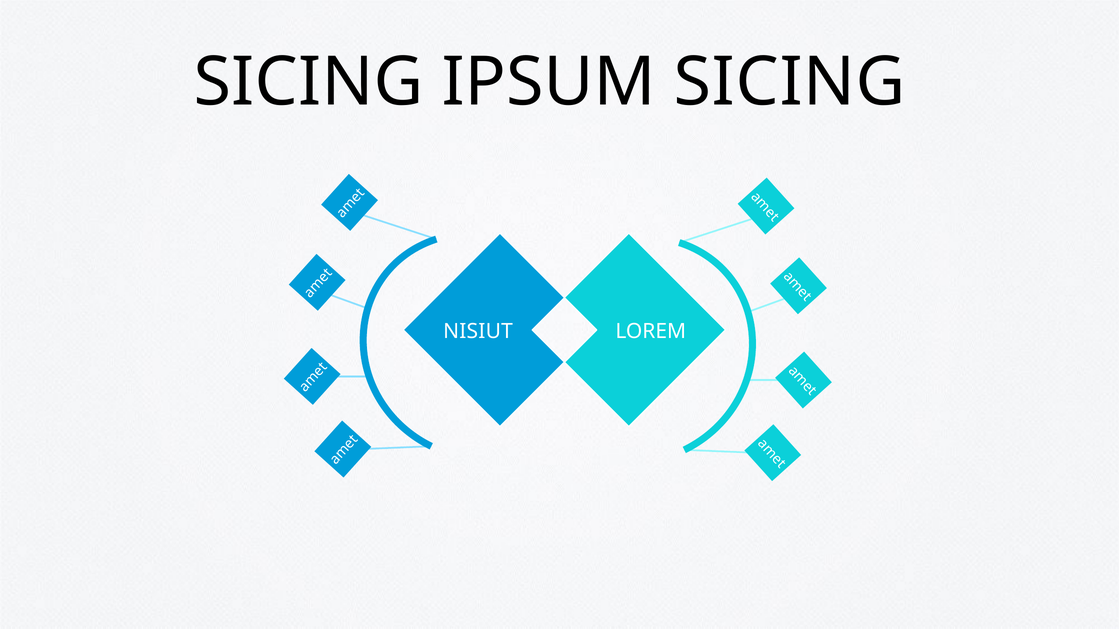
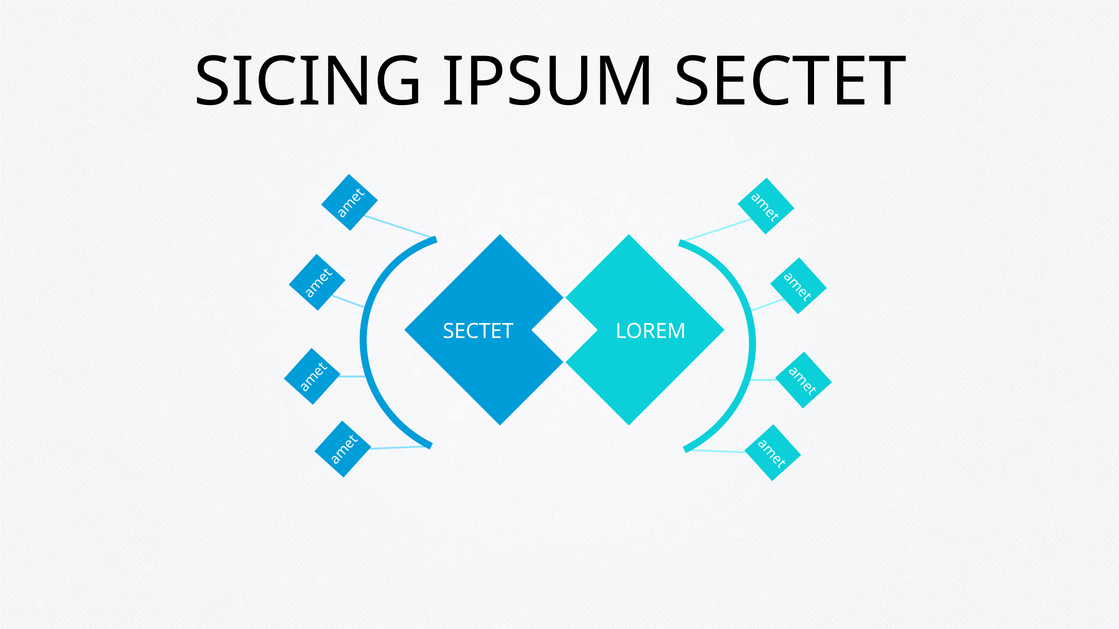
IPSUM SICING: SICING -> SECTET (790, 82)
NISIUT: NISIUT -> SECTET (478, 332)
